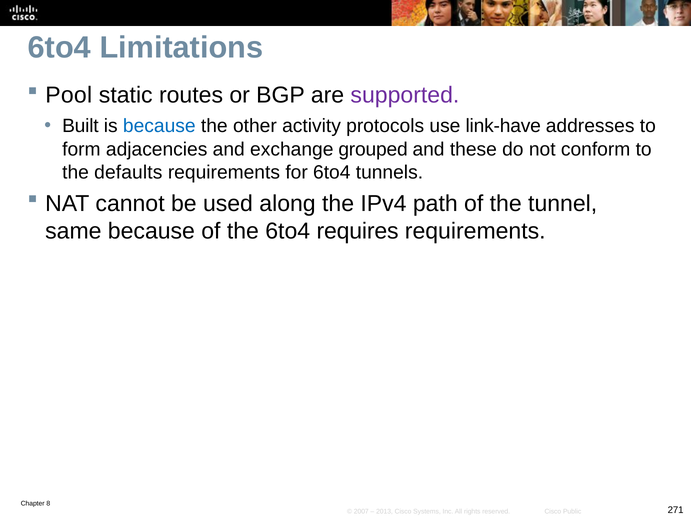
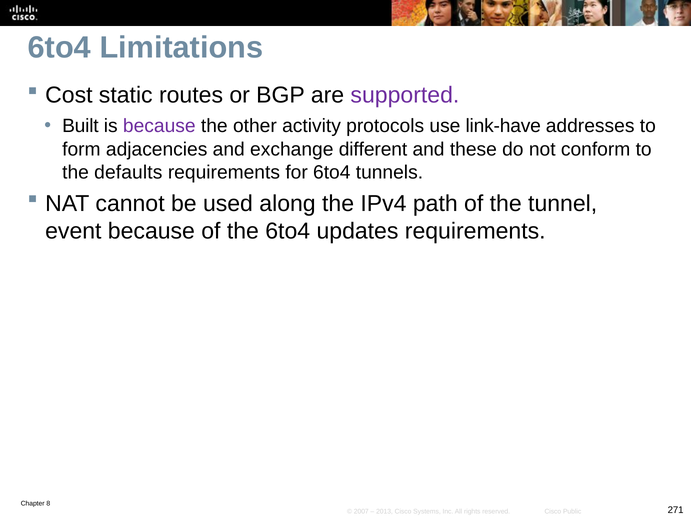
Pool: Pool -> Cost (69, 95)
because colour: blue -> purple (159, 126)
grouped: grouped -> different (373, 149)
same: same -> event (73, 231)
requires: requires -> updates (357, 231)
